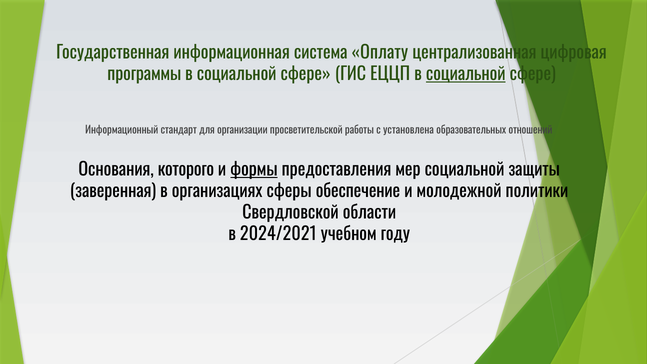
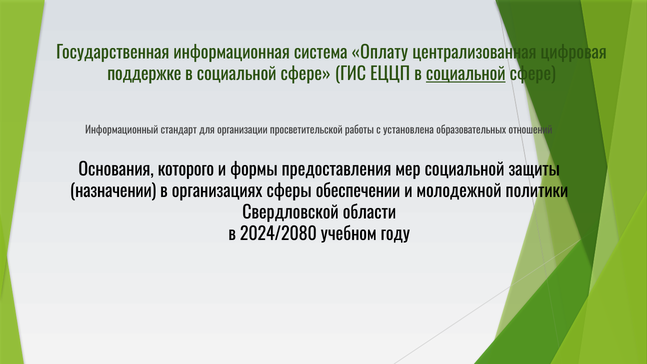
программы: программы -> поддержке (144, 74)
формы underline: present -> none (254, 170)
заверенная: заверенная -> назначении (113, 191)
обеспечение: обеспечение -> обеспечении (358, 191)
2024/2021: 2024/2021 -> 2024/2080 (278, 234)
